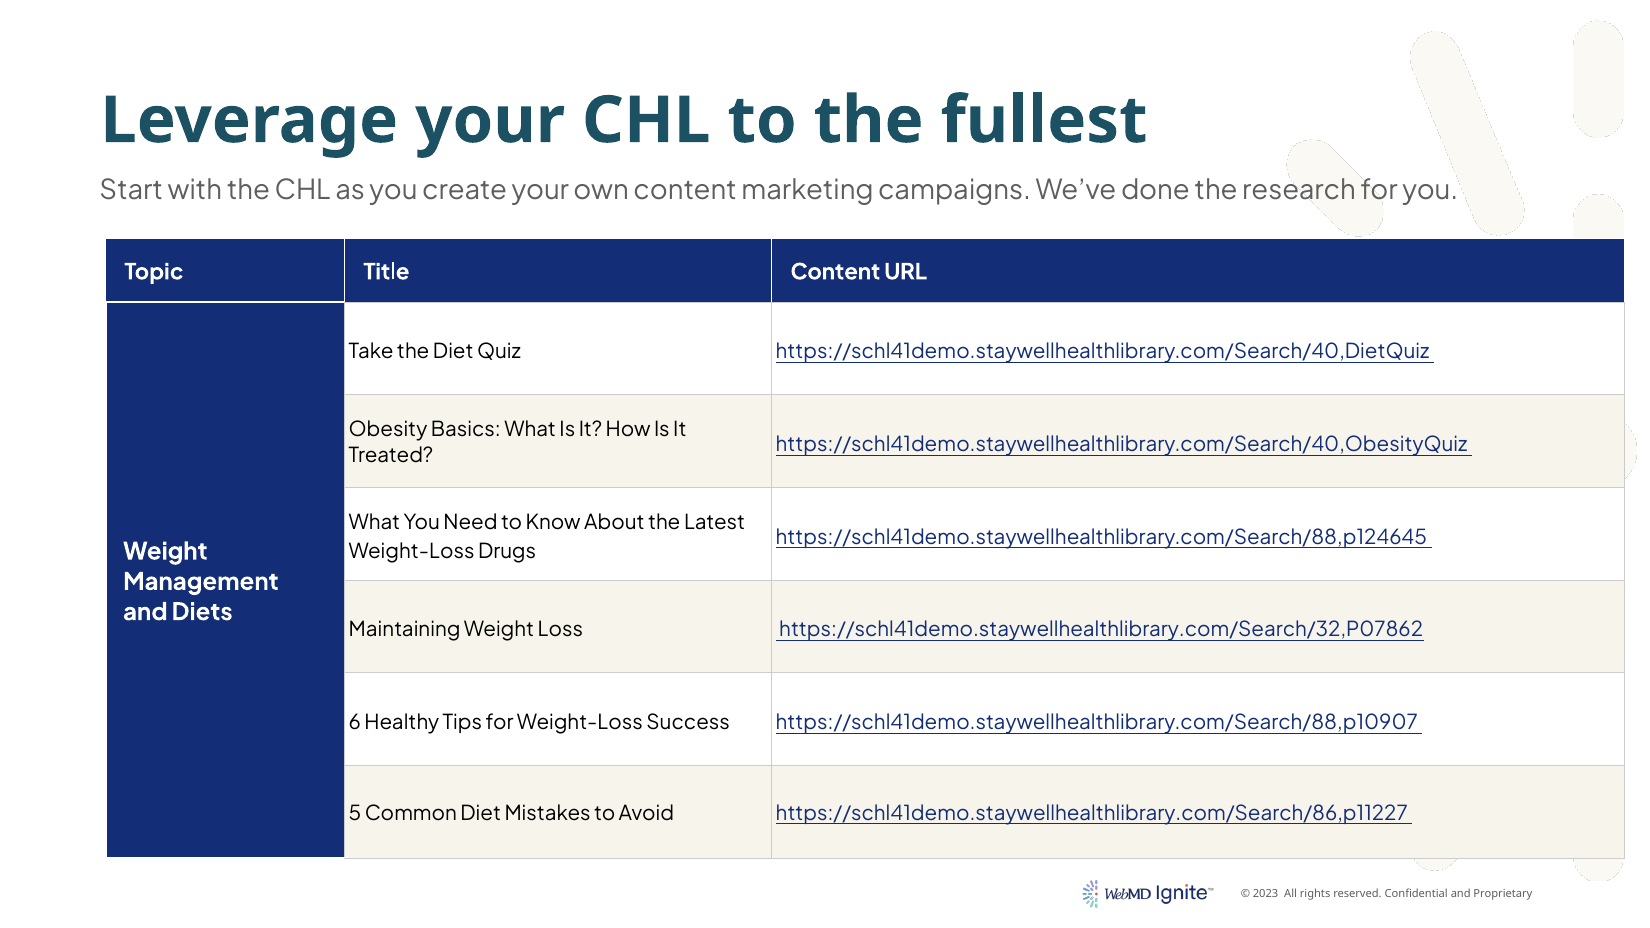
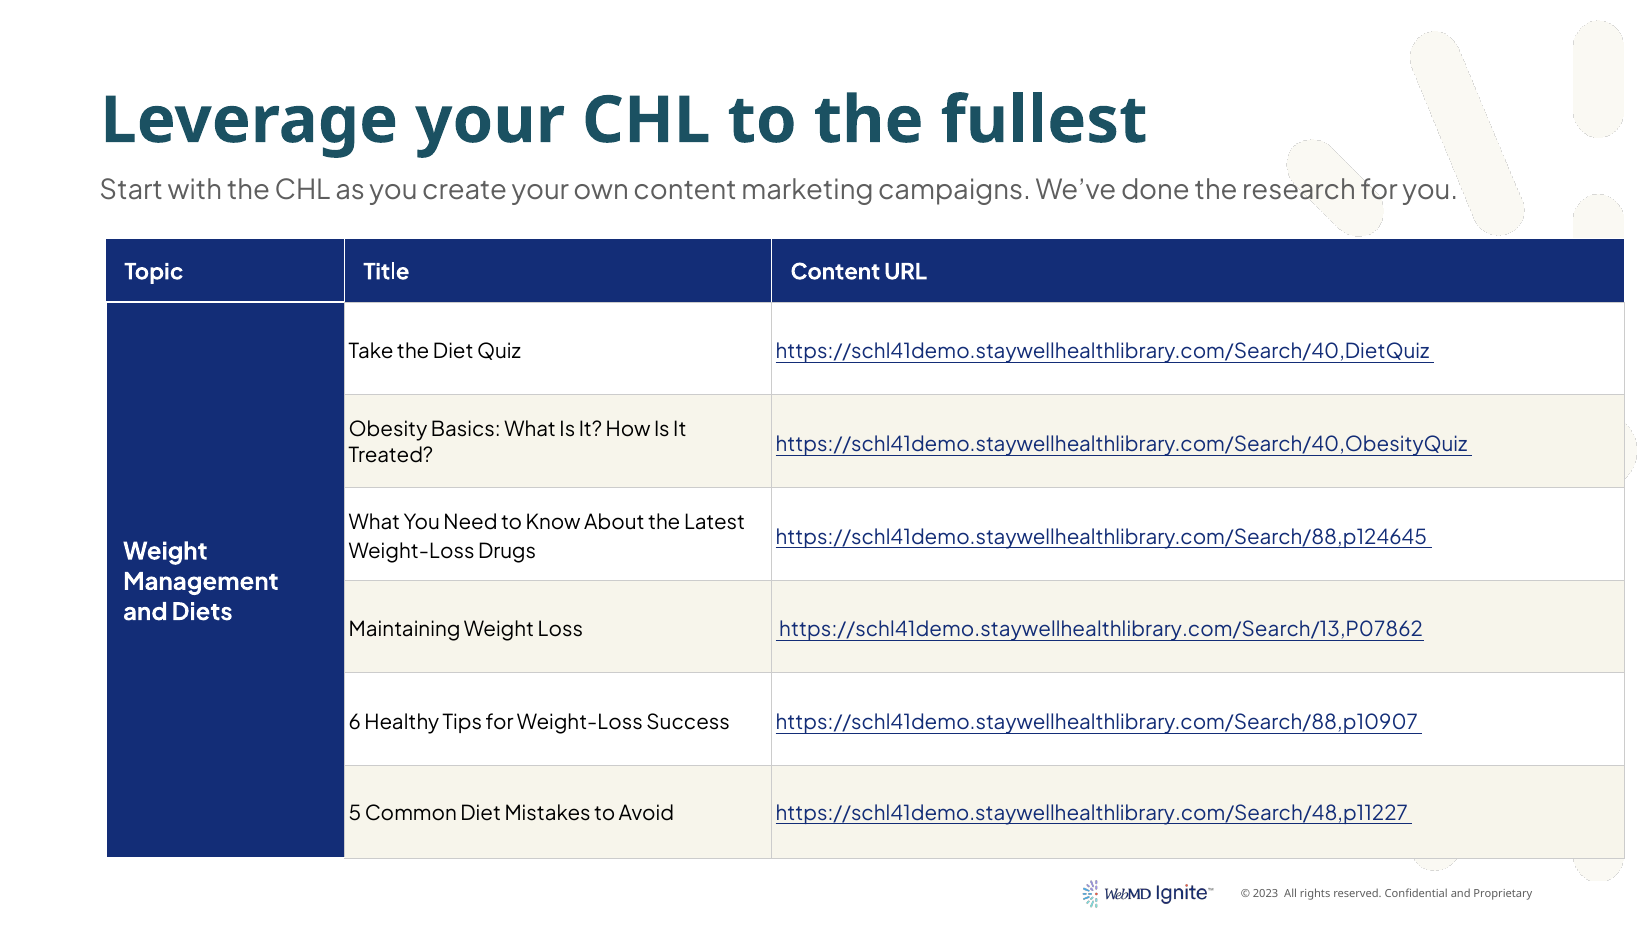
https://schl41demo.staywellhealthlibrary.com/Search/32,P07862: https://schl41demo.staywellhealthlibrary.com/Search/32,P07862 -> https://schl41demo.staywellhealthlibrary.com/Search/13,P07862 (1101, 630)
https://schl41demo.staywellhealthlibrary.com/Search/86,p11227: https://schl41demo.staywellhealthlibrary.com/Search/86,p11227 -> https://schl41demo.staywellhealthlibrary.com/Search/48,p11227 (1092, 813)
